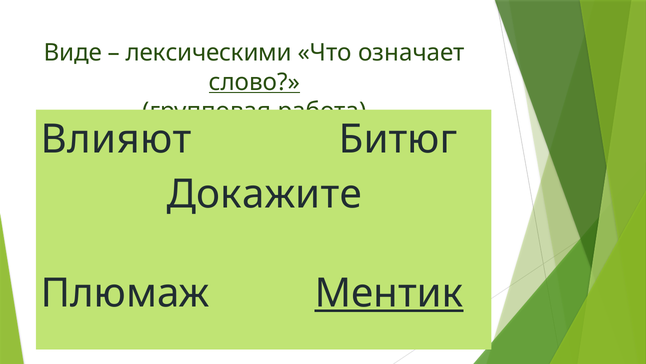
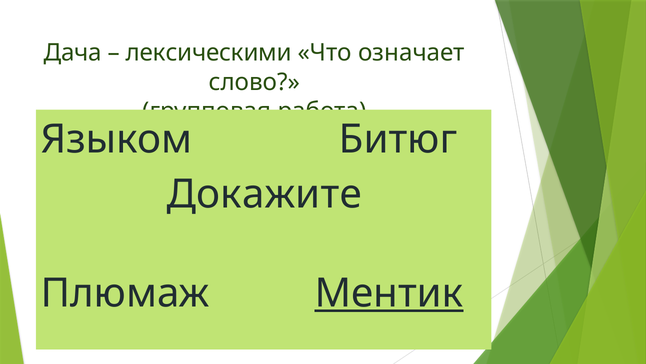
Виде: Виде -> Дача (73, 53)
слово underline: present -> none (255, 82)
Влияют: Влияют -> Языком (116, 139)
